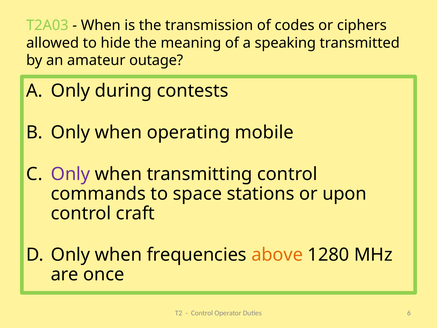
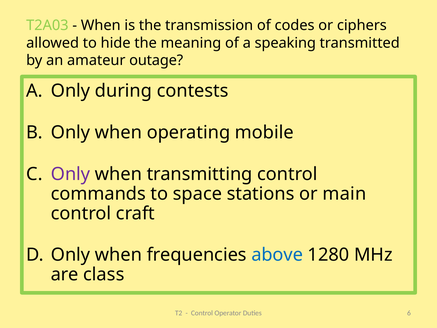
upon: upon -> main (344, 194)
above colour: orange -> blue (277, 255)
once: once -> class (104, 274)
